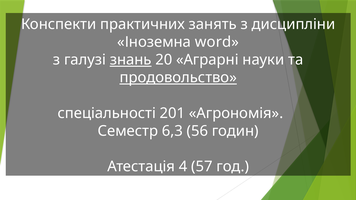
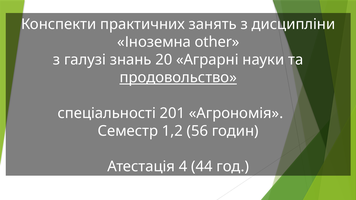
word: word -> other (217, 42)
знань underline: present -> none (131, 60)
6,3: 6,3 -> 1,2 (172, 131)
57: 57 -> 44 (202, 167)
